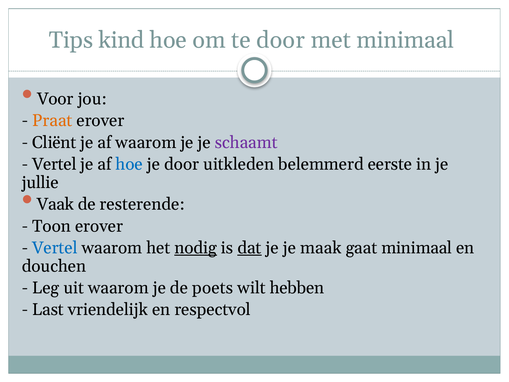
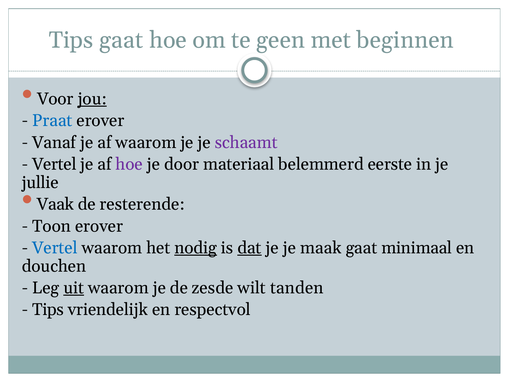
Tips kind: kind -> gaat (121, 40)
te door: door -> geen (281, 40)
met minimaal: minimaal -> beginnen (405, 40)
jou underline: none -> present (92, 99)
Praat colour: orange -> blue (52, 121)
Cliënt: Cliënt -> Vanaf (54, 142)
hoe colour: blue -> purple (129, 164)
uitkleden: uitkleden -> materiaal (239, 164)
uit underline: none -> present (74, 288)
poets: poets -> zesde (213, 288)
hebben: hebben -> tanden (297, 288)
Last: Last -> Tips (48, 309)
